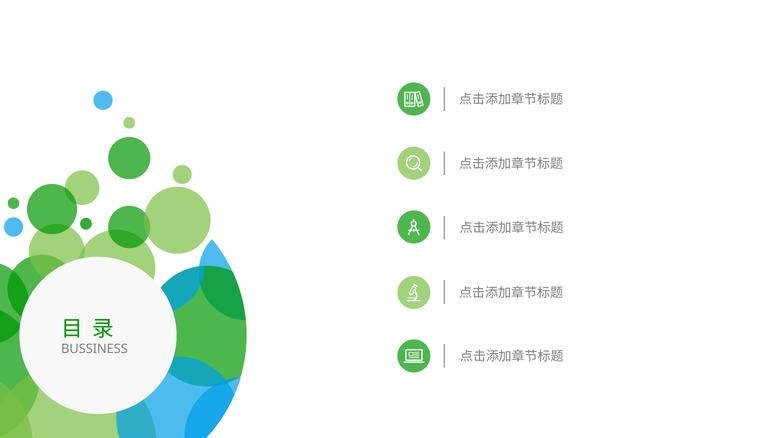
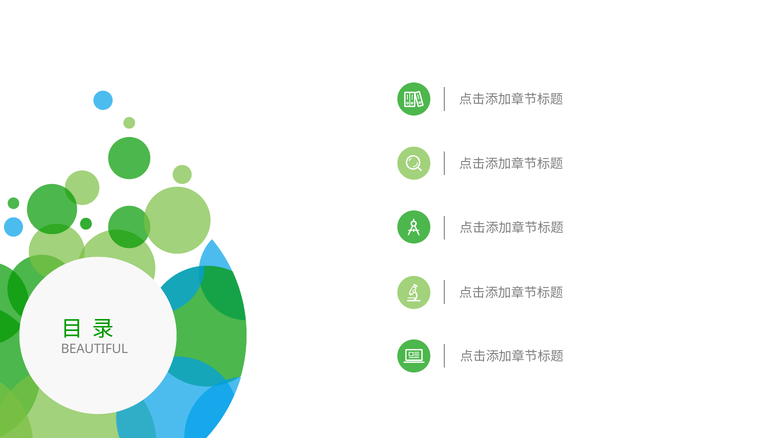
BUSSINESS: BUSSINESS -> BEAUTIFUL (94, 349)
